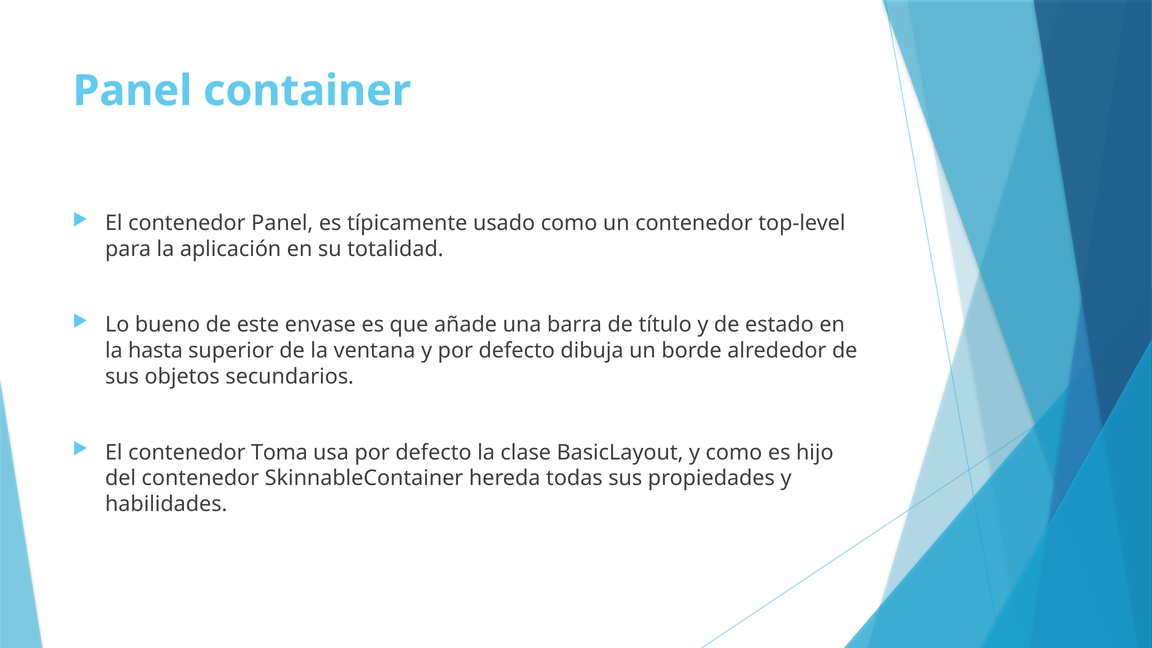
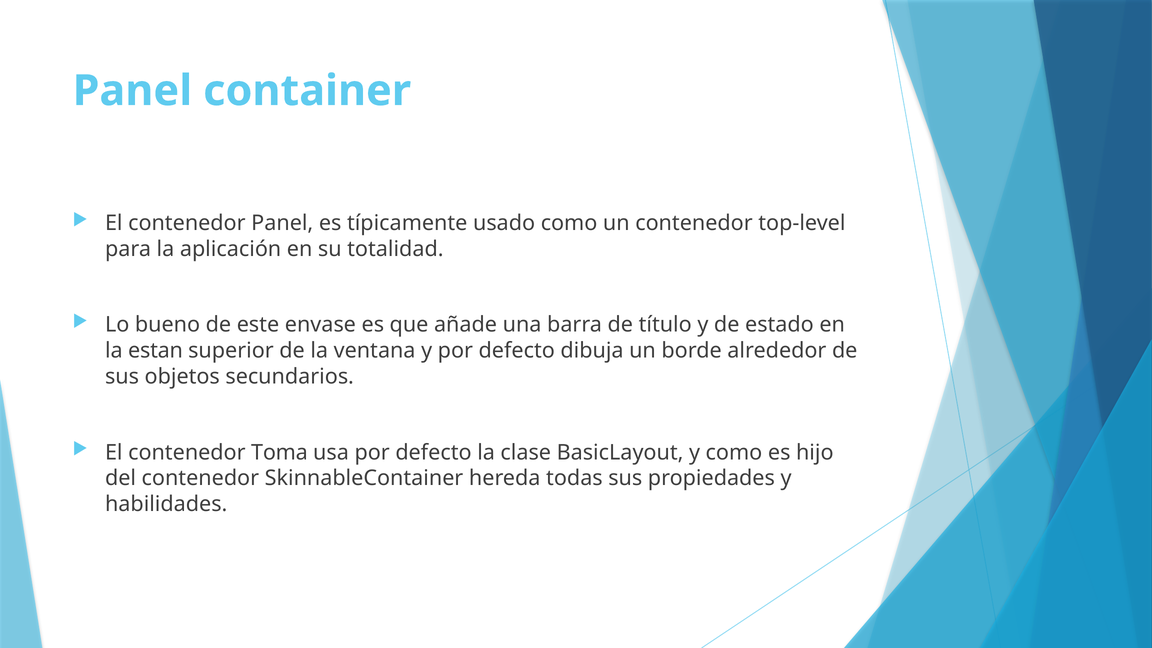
hasta: hasta -> estan (156, 351)
